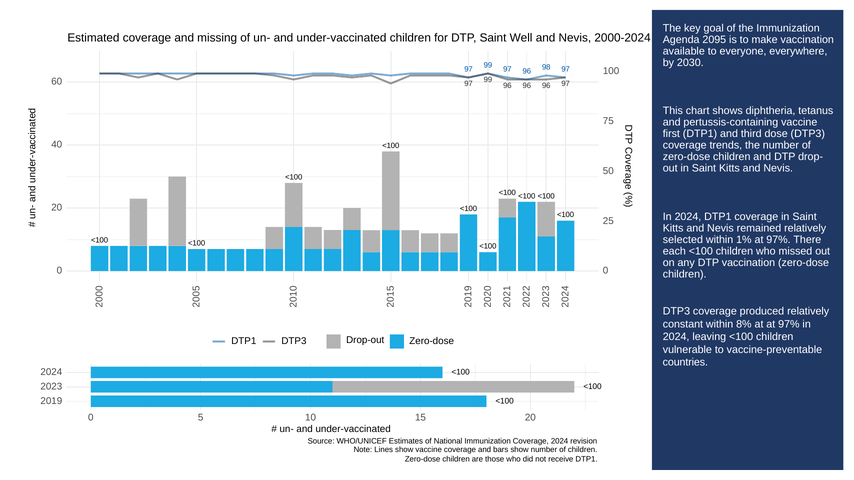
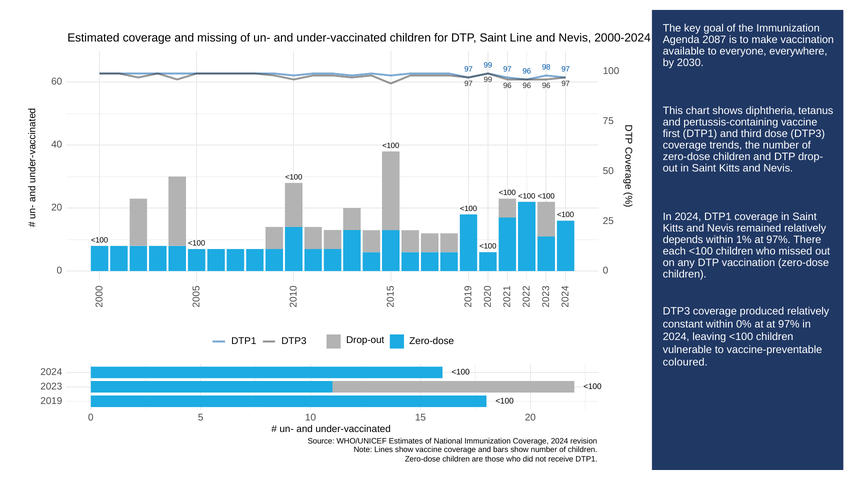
Well: Well -> Line (521, 38)
2095: 2095 -> 2087 (714, 40)
selected: selected -> depends (683, 240)
8%: 8% -> 0% (744, 324)
countries: countries -> coloured (685, 363)
